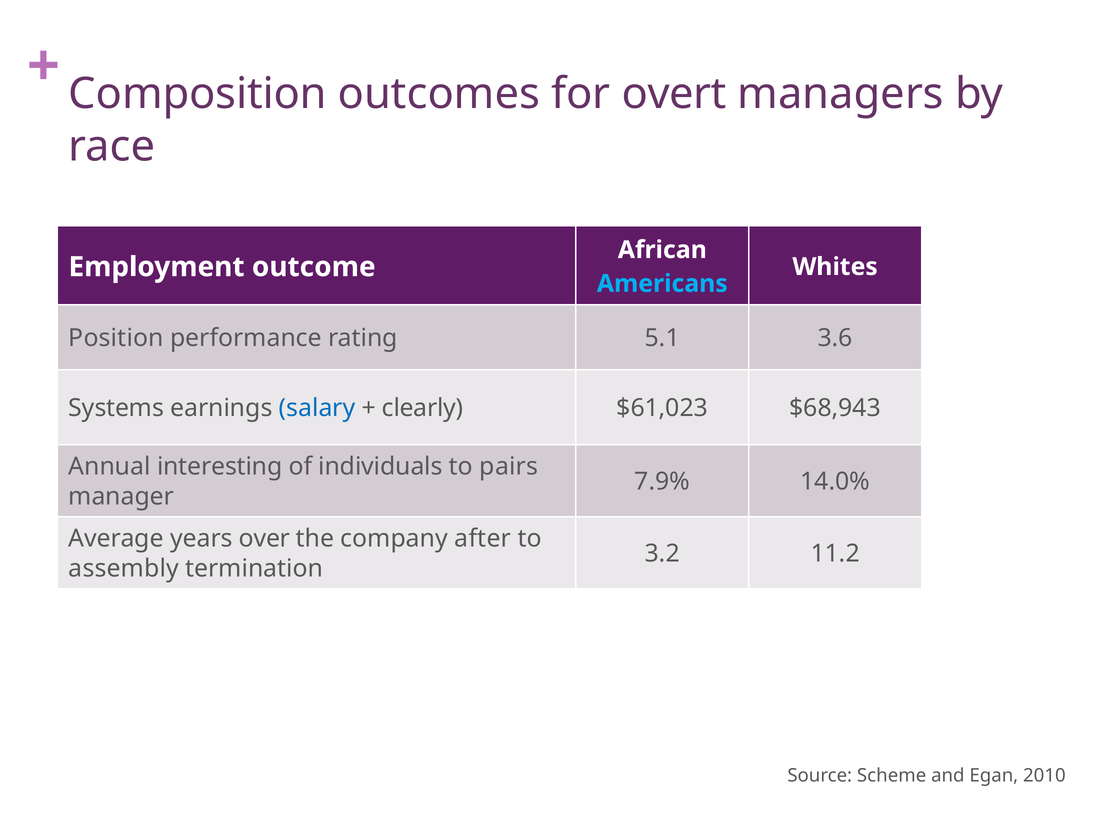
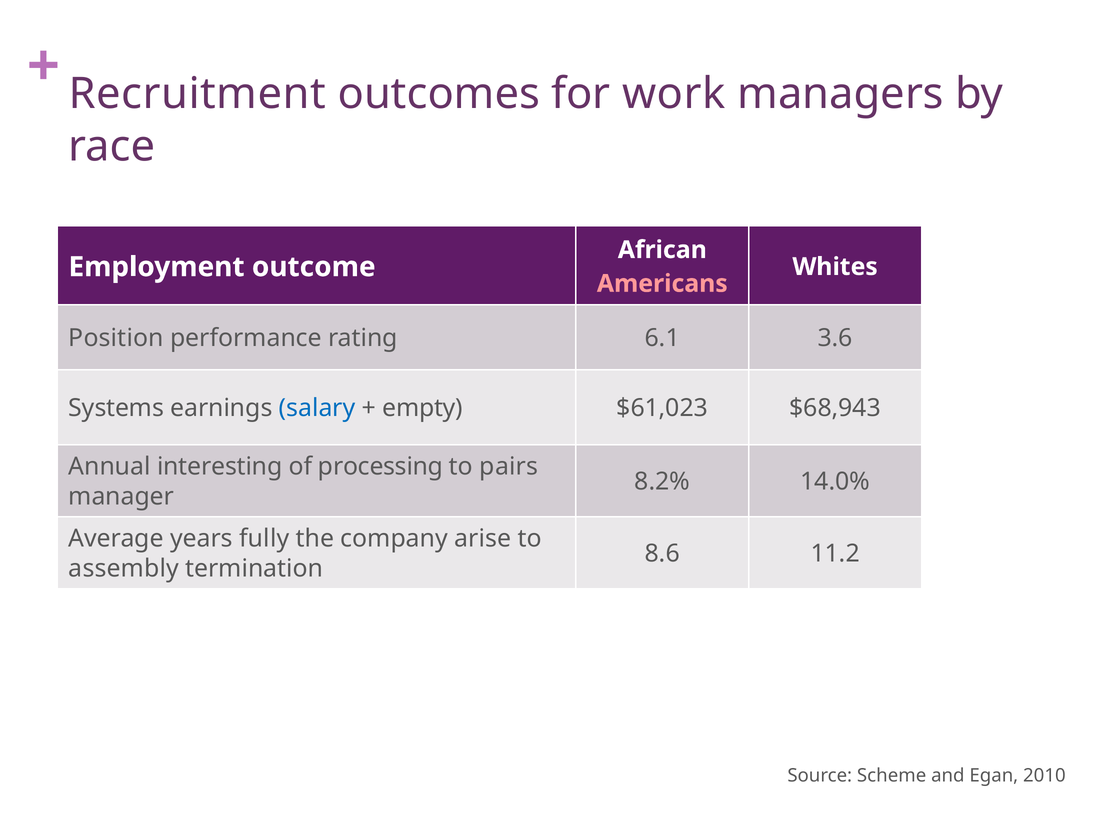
Composition: Composition -> Recruitment (197, 94)
overt: overt -> work (674, 94)
Americans colour: light blue -> pink (662, 284)
5.1: 5.1 -> 6.1 (662, 338)
clearly: clearly -> empty (423, 408)
individuals: individuals -> processing (381, 466)
7.9%: 7.9% -> 8.2% (662, 482)
over: over -> fully (264, 538)
after: after -> arise (483, 538)
3.2: 3.2 -> 8.6 (662, 554)
